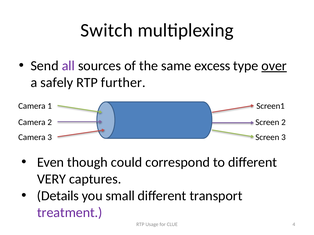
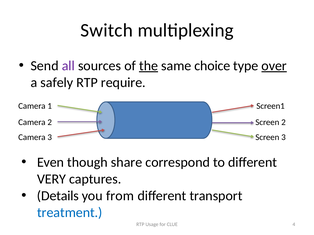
the underline: none -> present (149, 66)
excess: excess -> choice (212, 66)
further: further -> require (123, 83)
could: could -> share (127, 163)
small: small -> from (120, 196)
treatment colour: purple -> blue (70, 213)
